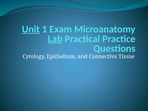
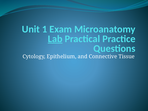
Unit underline: present -> none (31, 29)
